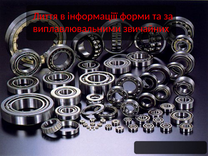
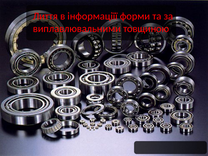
звичайних: звичайних -> товщиною (146, 29)
